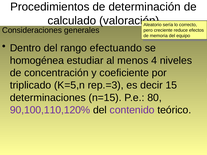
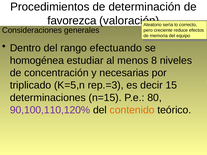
calculado: calculado -> favorezca (72, 21)
4: 4 -> 8 (154, 61)
coeficiente: coeficiente -> necesarias (124, 73)
contenido colour: purple -> orange (132, 110)
